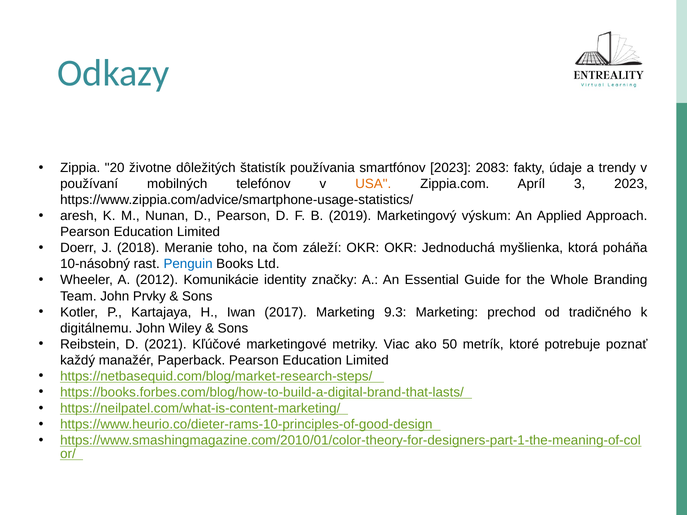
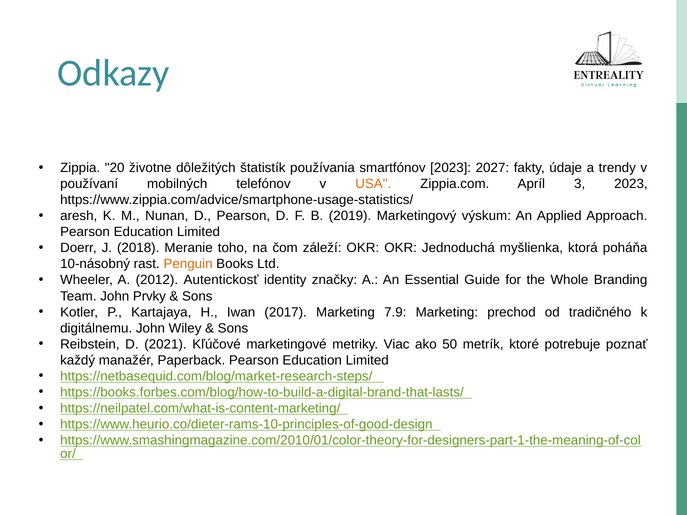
2083: 2083 -> 2027 (492, 168)
Penguin colour: blue -> orange (188, 264)
Komunikácie: Komunikácie -> Autentickosť (221, 280)
9.3: 9.3 -> 7.9 (395, 312)
